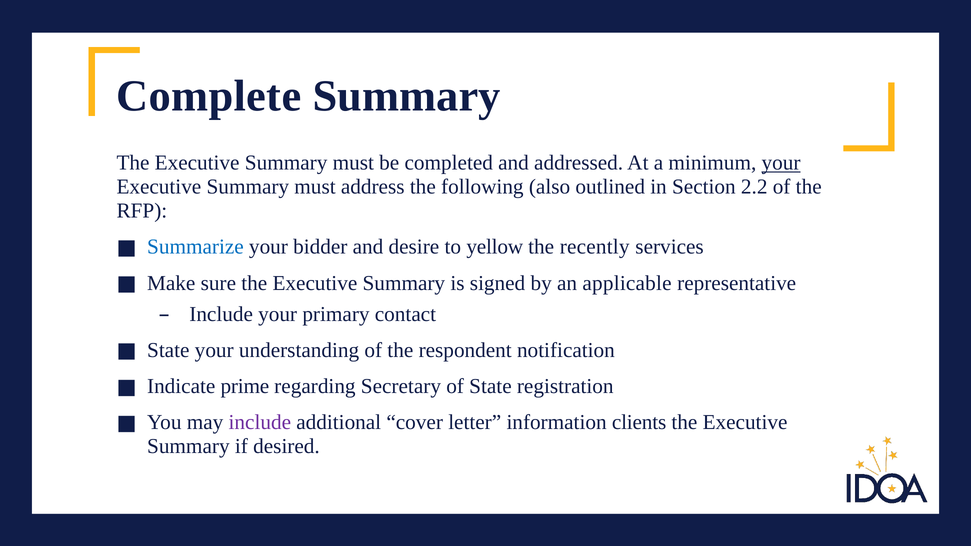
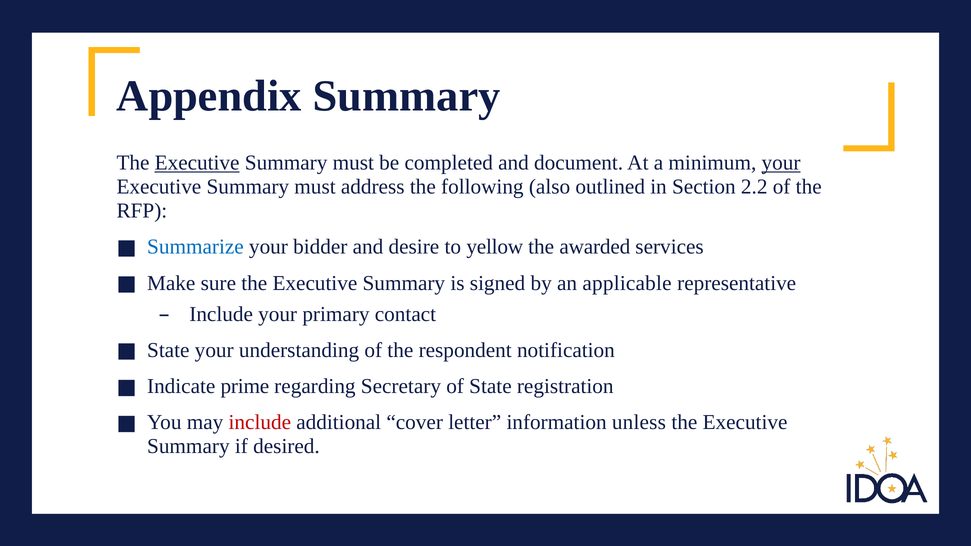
Complete: Complete -> Appendix (209, 96)
Executive underline: none -> present (197, 163)
addressed: addressed -> document (579, 163)
recently: recently -> awarded (595, 247)
include colour: purple -> red (260, 423)
clients: clients -> unless (639, 423)
